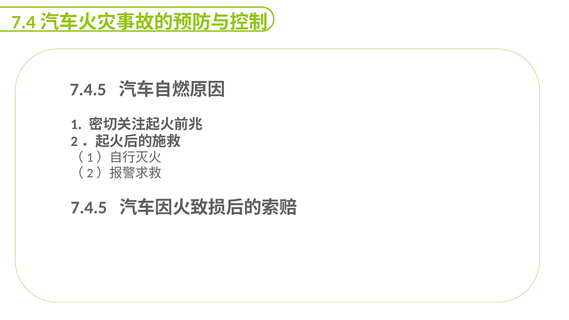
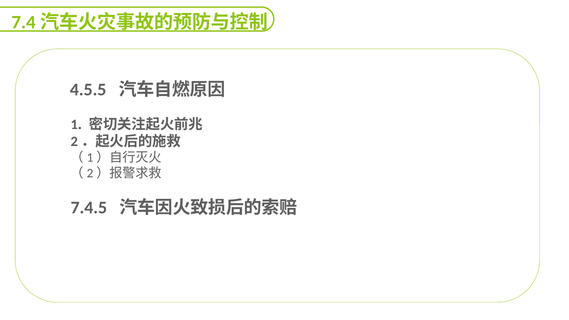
7.4.5: 7.4.5 -> 4.5.5 (88, 90)
